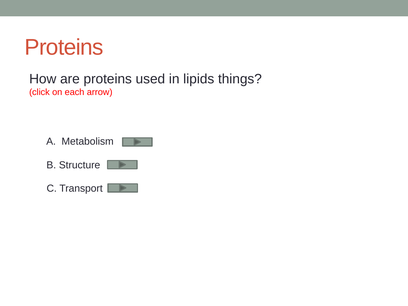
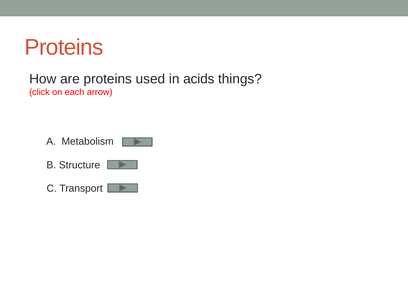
lipids: lipids -> acids (199, 79)
